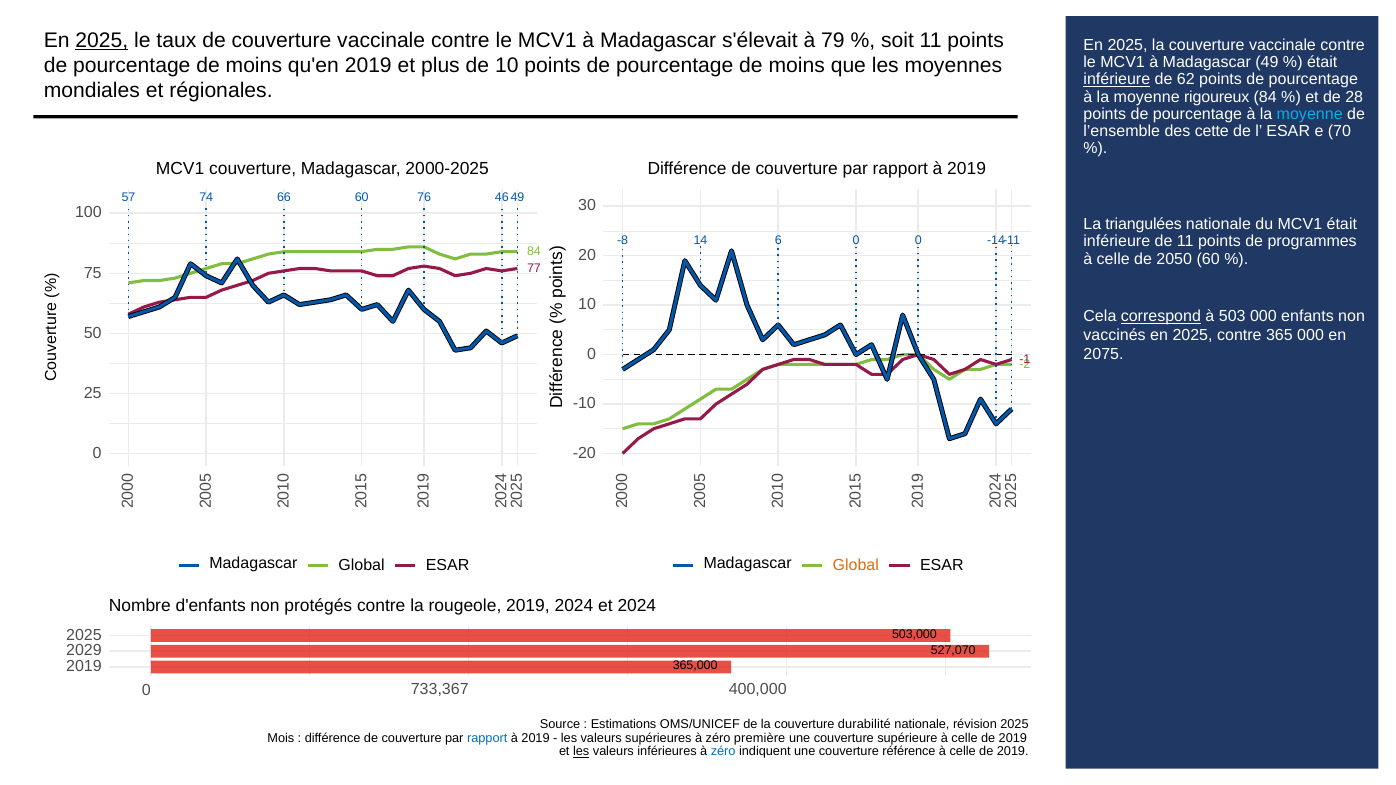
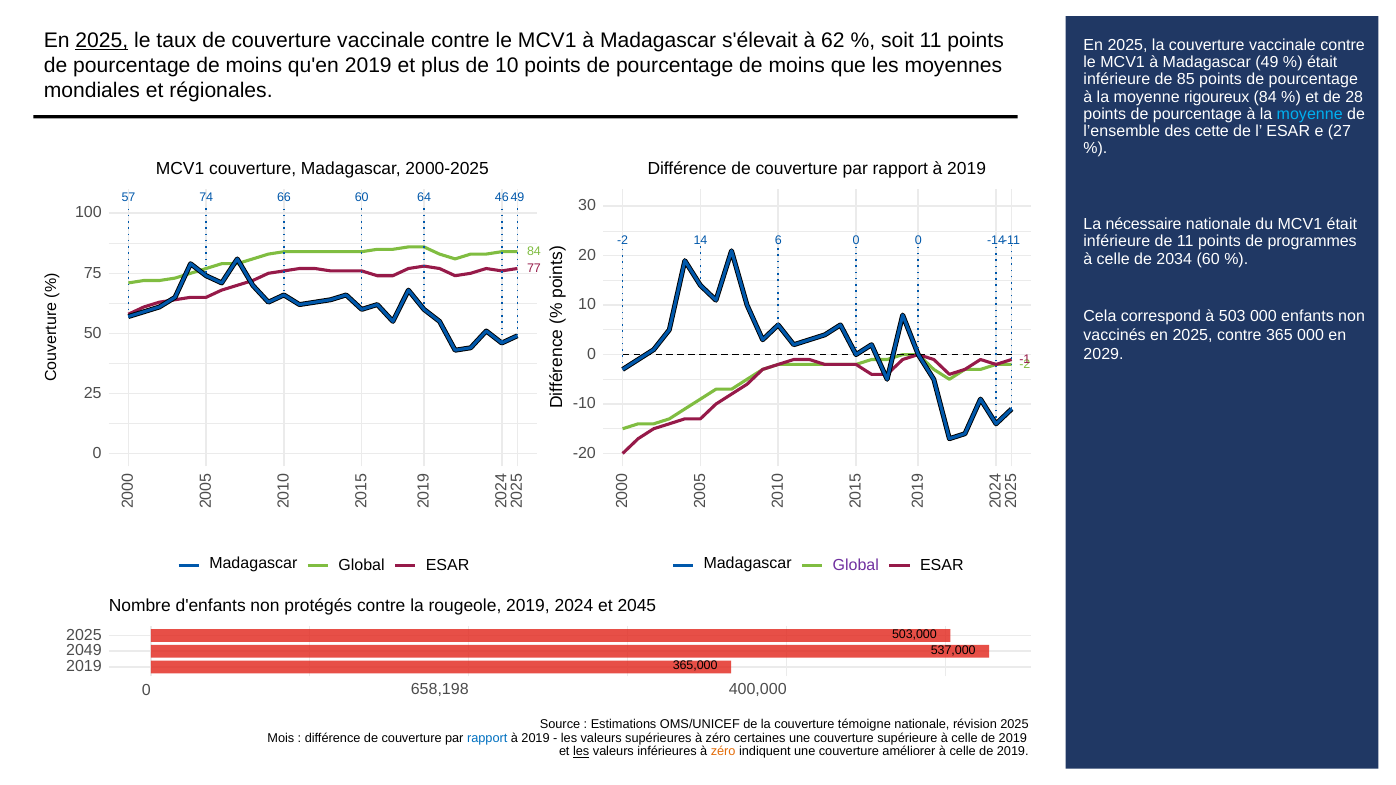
79: 79 -> 62 (833, 40)
inférieure underline: present -> none (1117, 80)
62: 62 -> 85 (1186, 80)
70: 70 -> 27 (1339, 131)
76: 76 -> 64 (424, 198)
triangulées: triangulées -> nécessaire (1144, 225)
-8: -8 -> -2 (623, 240)
2050: 2050 -> 2034 (1174, 259)
correspond underline: present -> none (1161, 316)
2075: 2075 -> 2029 (1103, 355)
Global colour: orange -> purple (856, 565)
et 2024: 2024 -> 2045 (637, 606)
2029: 2029 -> 2049 (84, 651)
527,070: 527,070 -> 537,000 (953, 650)
733,367: 733,367 -> 658,198 (440, 690)
durabilité: durabilité -> témoigne (864, 725)
première: première -> certaines (760, 738)
zéro colour: blue -> orange (723, 752)
référence: référence -> améliorer (909, 752)
